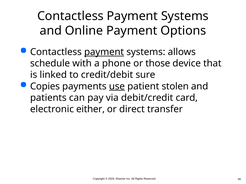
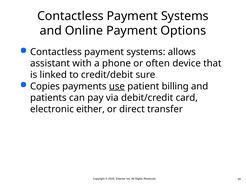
payment underline: present -> none (104, 52)
schedule: schedule -> assistant (50, 64)
those: those -> often (158, 64)
stolen: stolen -> billing (175, 87)
